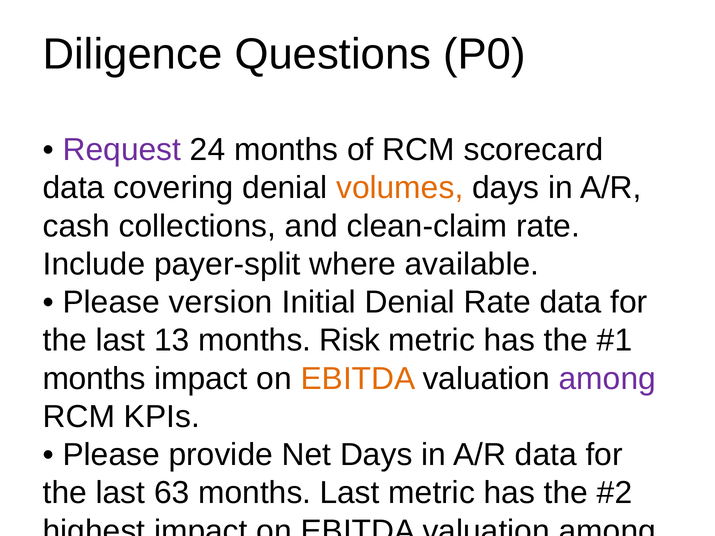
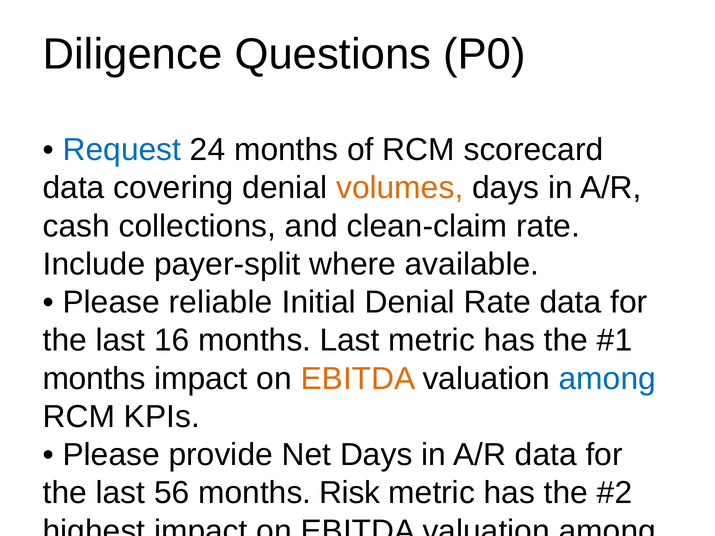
Request colour: purple -> blue (122, 150)
version: version -> reliable (221, 303)
13: 13 -> 16 (172, 341)
months Risk: Risk -> Last (350, 341)
among colour: purple -> blue (607, 379)
63: 63 -> 56 (172, 493)
months Last: Last -> Risk (350, 493)
